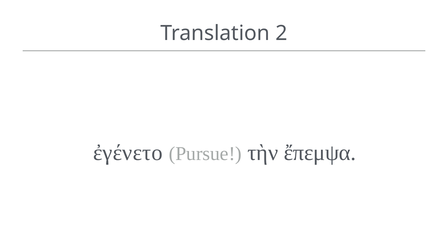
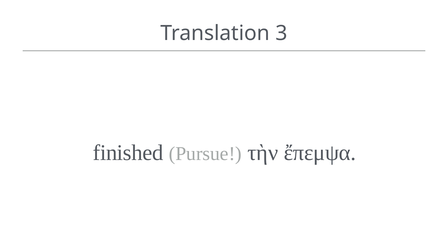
2: 2 -> 3 (281, 33)
ἐγένετο: ἐγένετο -> finished (128, 153)
